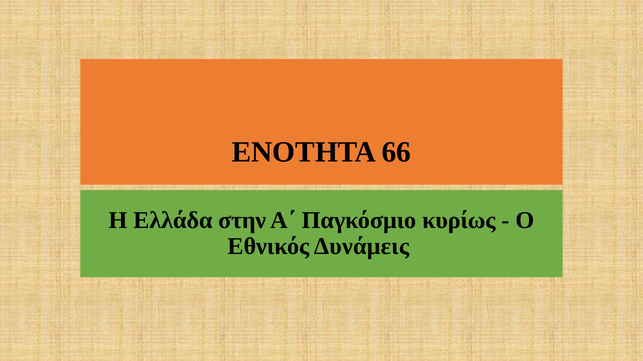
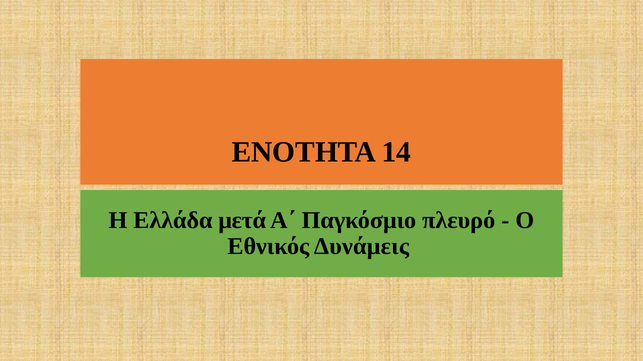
66: 66 -> 14 (396, 152)
στην: στην -> μετά (242, 221)
κυρίως: κυρίως -> πλευρό (459, 221)
